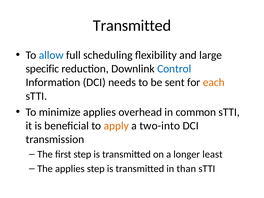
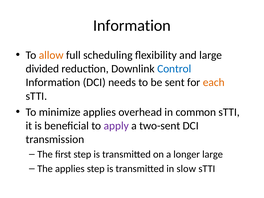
Transmitted: Transmitted -> Information (132, 26)
allow colour: blue -> orange (51, 55)
specific: specific -> divided (42, 69)
apply colour: orange -> purple (116, 126)
two-into: two-into -> two-sent (160, 126)
longer least: least -> large (213, 154)
than: than -> slow (186, 169)
